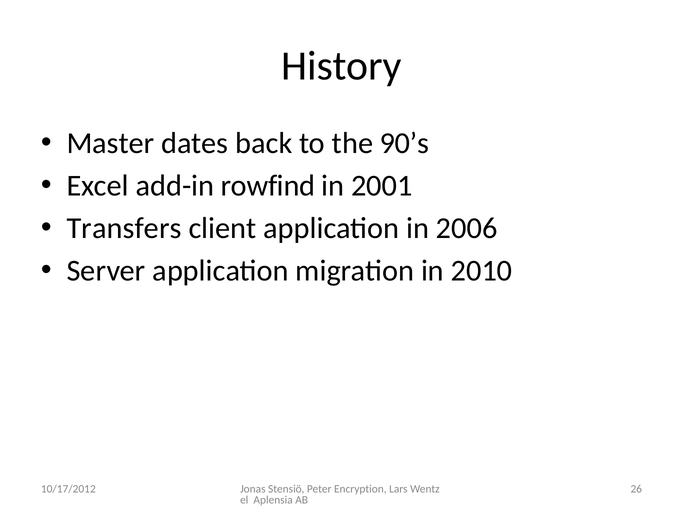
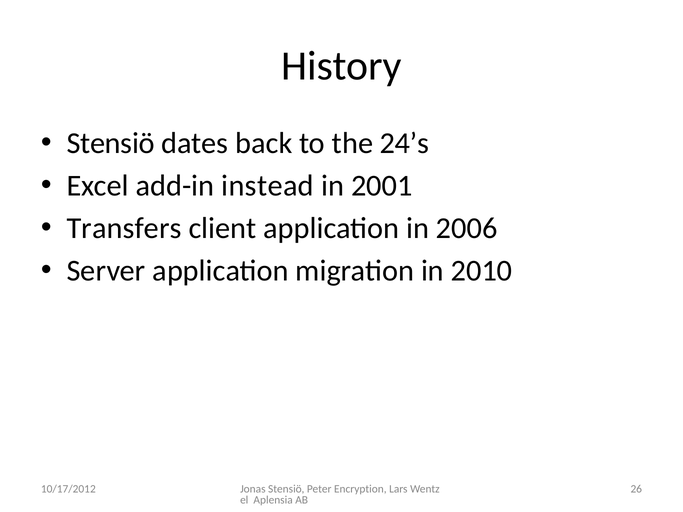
Master: Master -> Stensiö (111, 143)
90’s: 90’s -> 24’s (404, 143)
rowfind: rowfind -> instead (268, 186)
